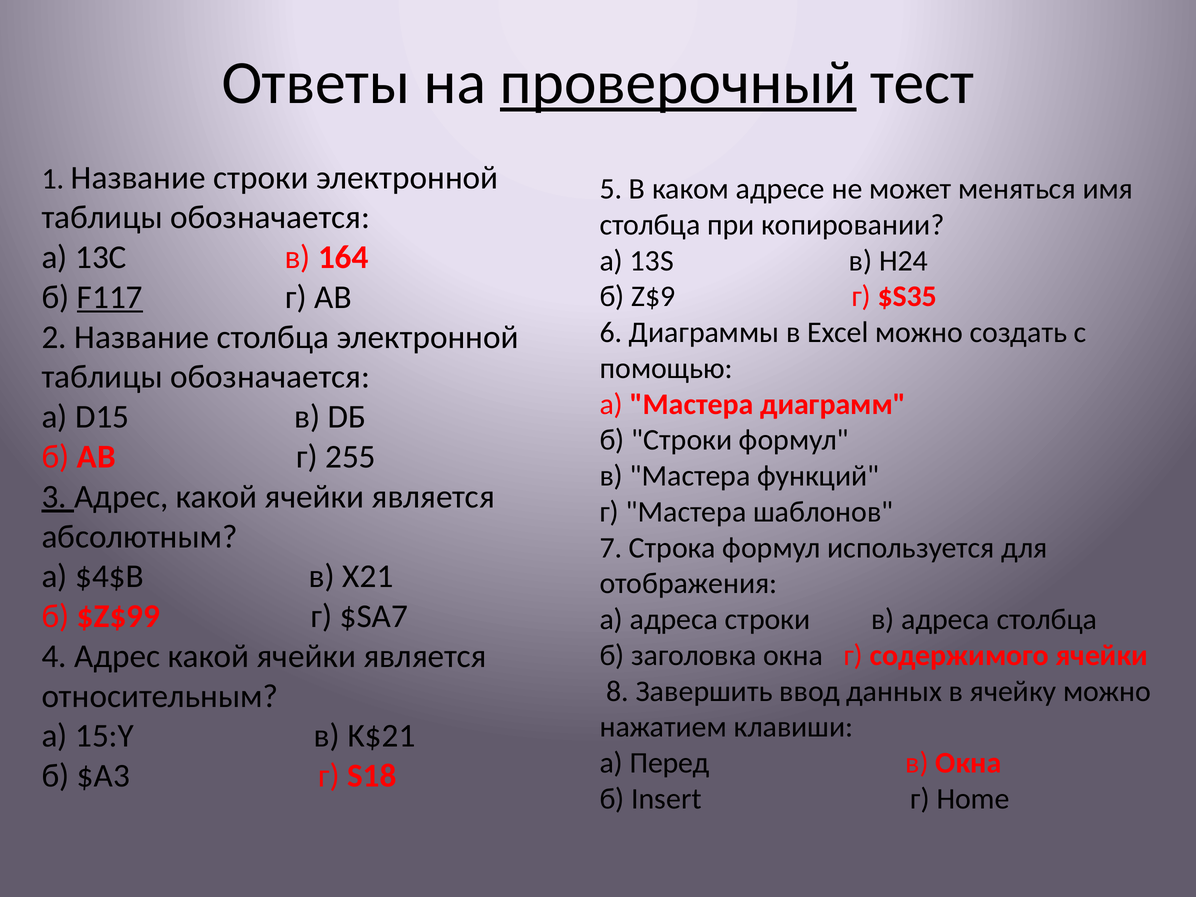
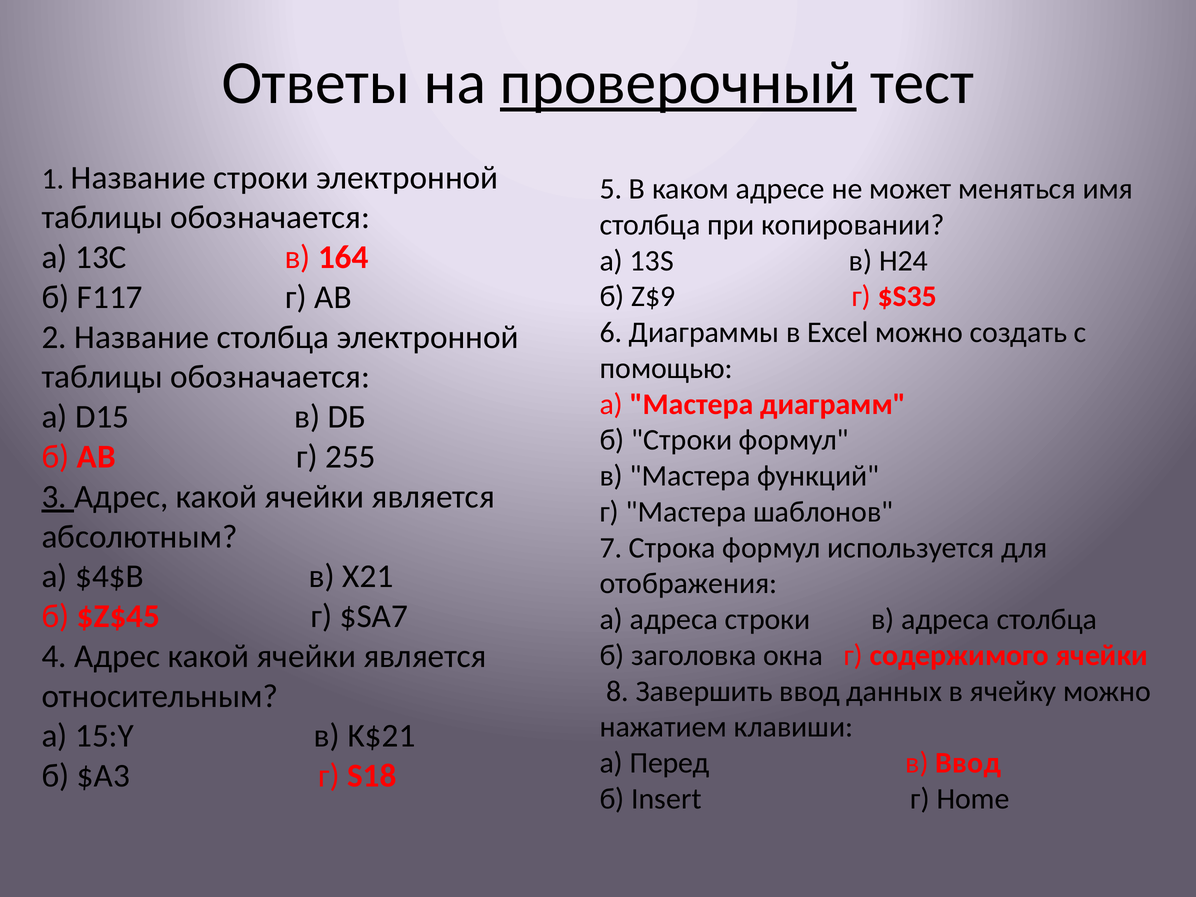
F117 underline: present -> none (110, 297)
$Z$99: $Z$99 -> $Z$45 (119, 616)
в Окна: Окна -> Ввод (968, 763)
